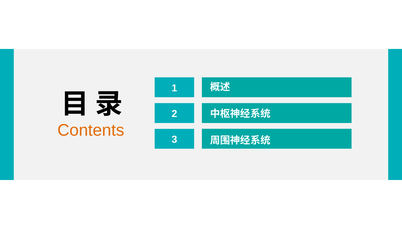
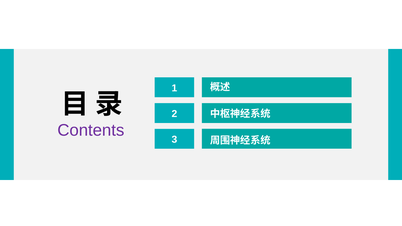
Contents colour: orange -> purple (91, 131)
